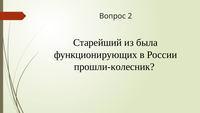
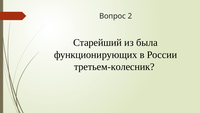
прошли-колесник: прошли-колесник -> третьем-колесник (114, 66)
